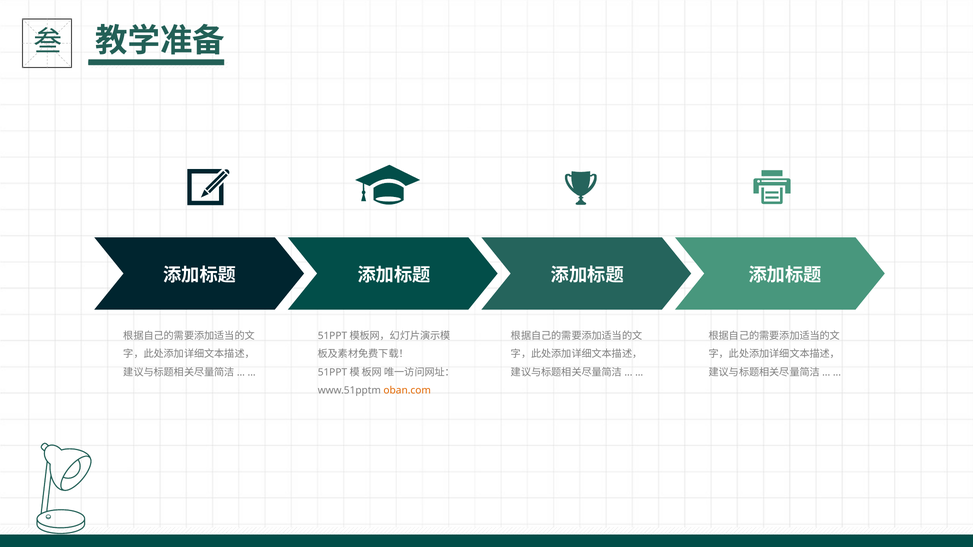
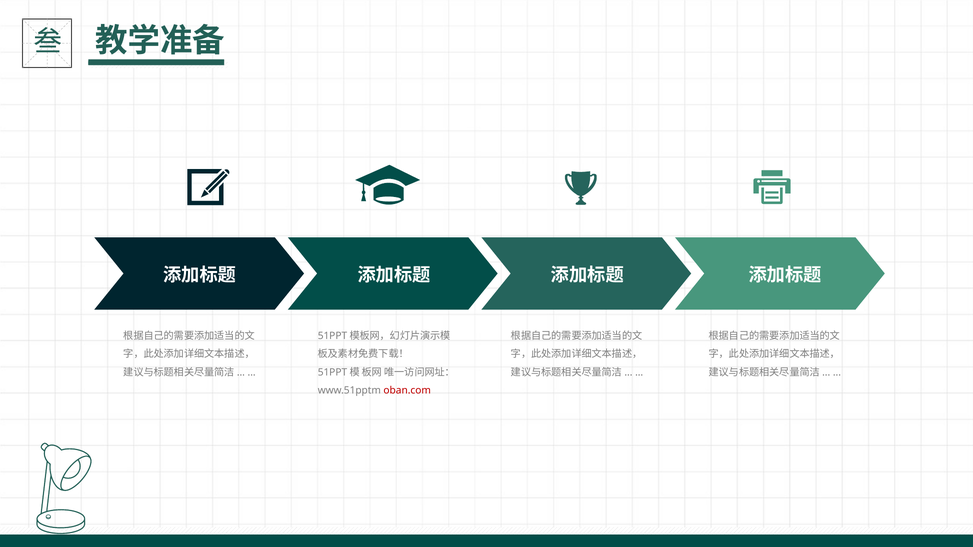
oban.com colour: orange -> red (407, 391)
